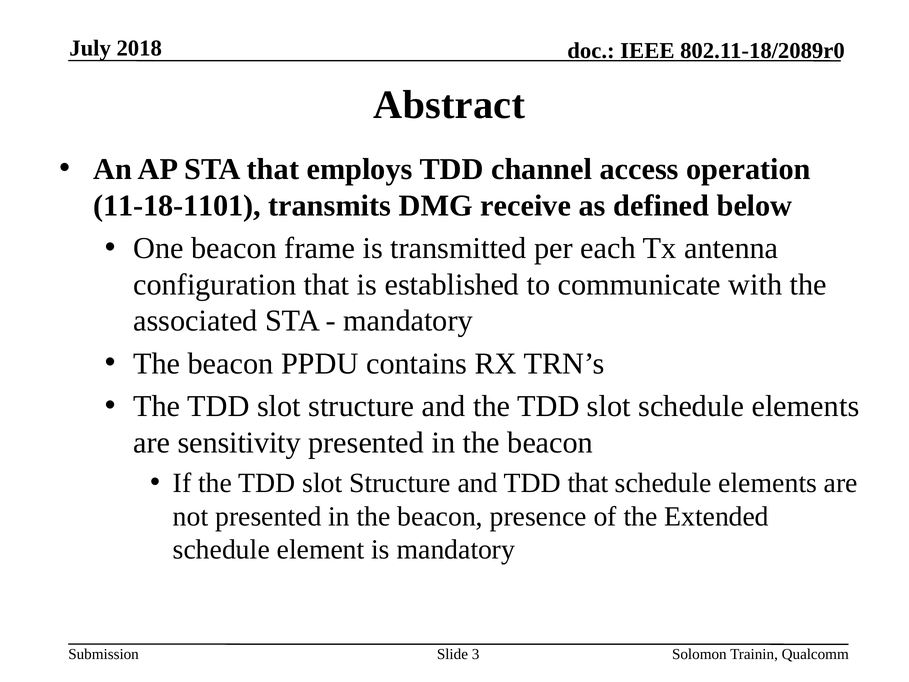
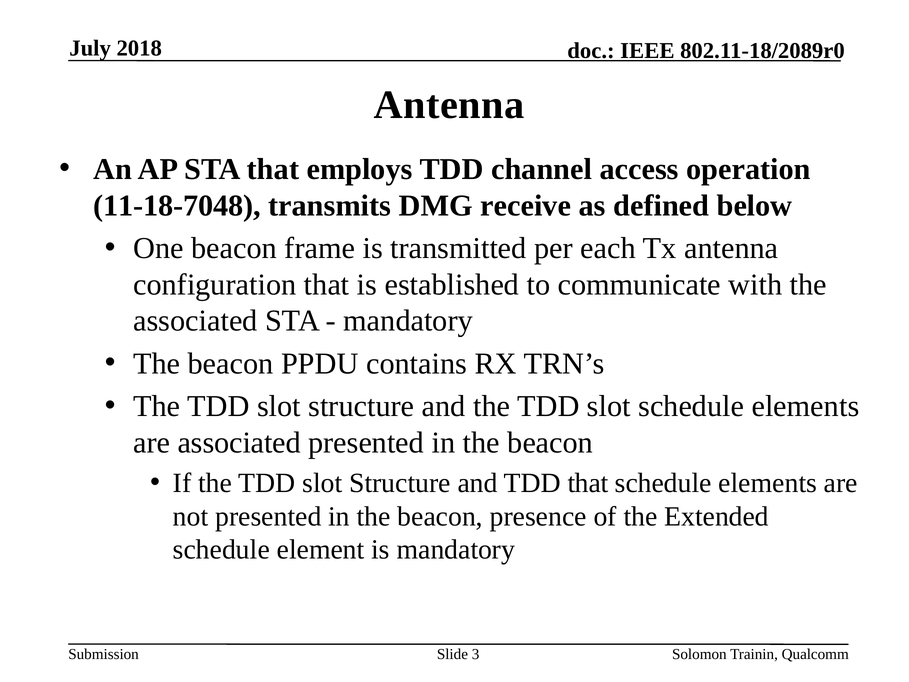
Abstract: Abstract -> Antenna (449, 105)
11-18-1101: 11-18-1101 -> 11-18-7048 (177, 205)
are sensitivity: sensitivity -> associated (239, 443)
